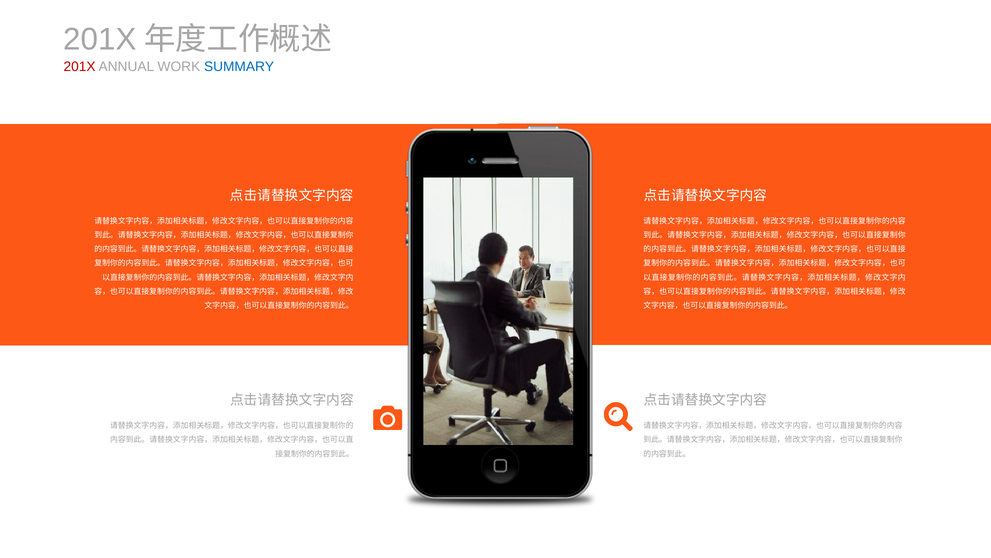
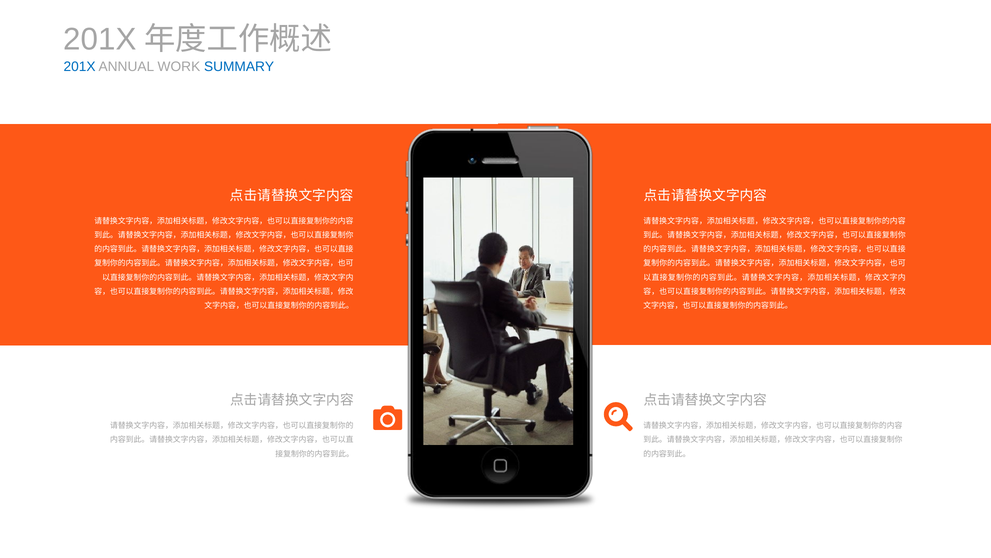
201X colour: red -> blue (80, 67)
